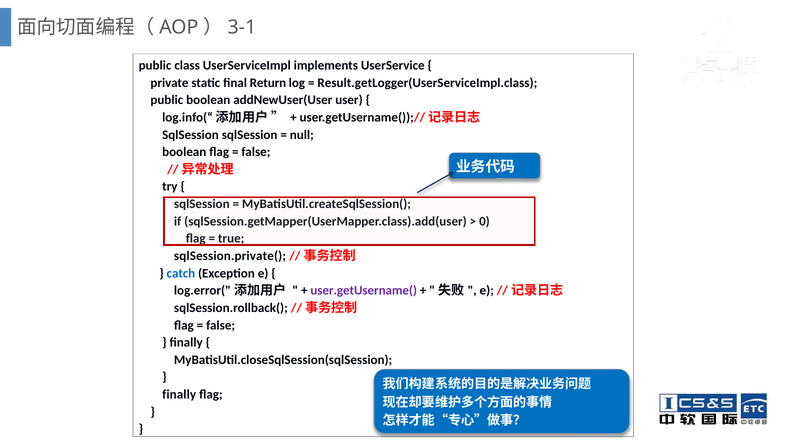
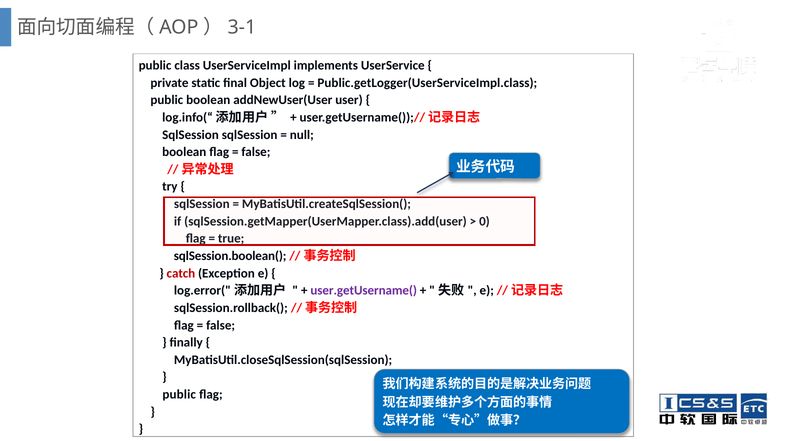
Return: Return -> Object (268, 83)
Result.getLogger(UserServiceImpl.class: Result.getLogger(UserServiceImpl.class -> Public.getLogger(UserServiceImpl.class (427, 83)
sqlSession.private(: sqlSession.private( -> sqlSession.boolean( (230, 256)
catch colour: blue -> red (181, 274)
finally: finally -> public (179, 395)
